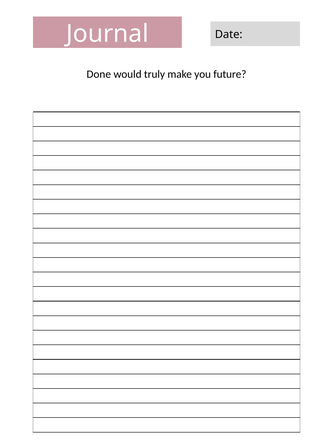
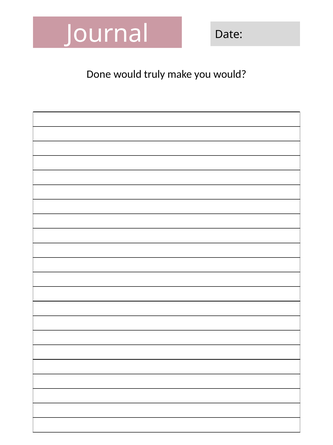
you future: future -> would (230, 74)
